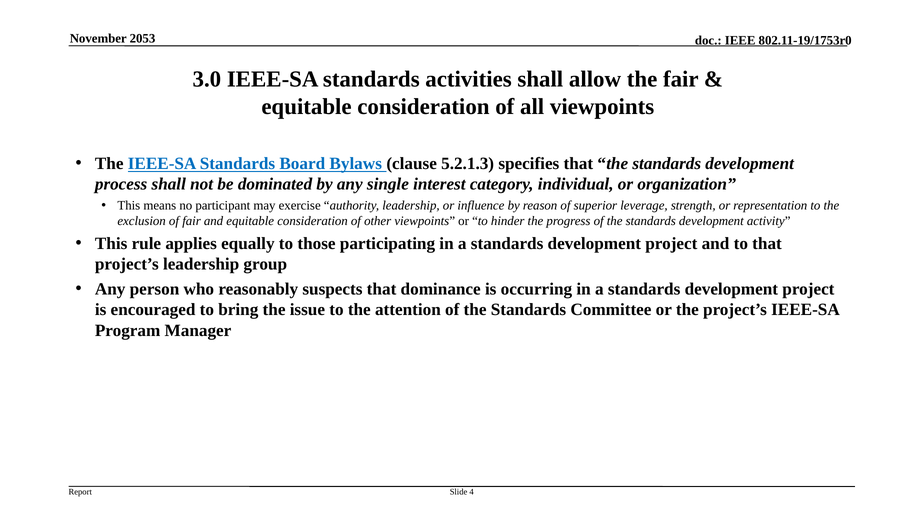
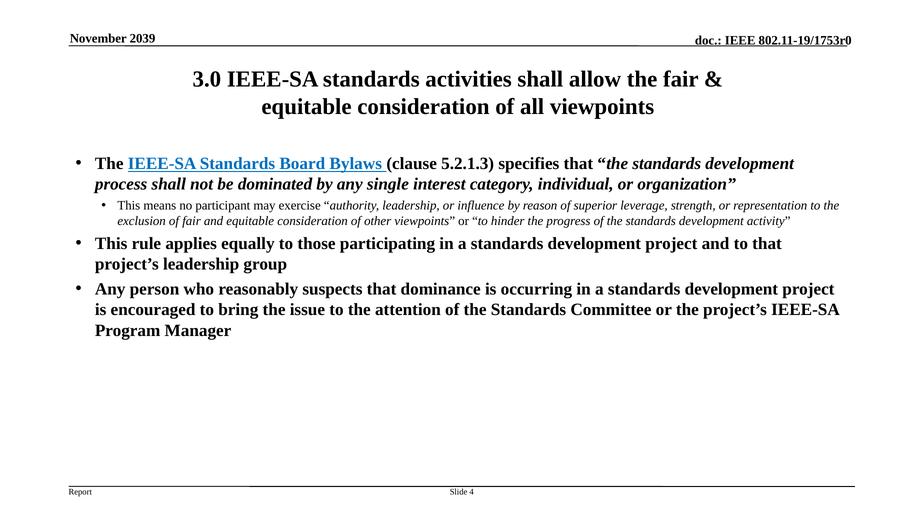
2053: 2053 -> 2039 (143, 39)
